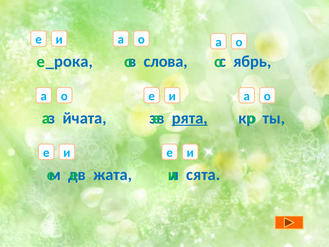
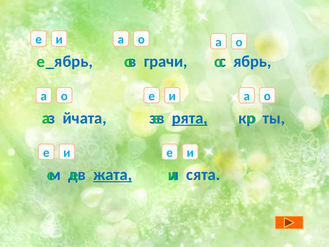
_рока: _рока -> _ябрь (69, 61)
слова: слова -> грачи (166, 61)
жата underline: none -> present (113, 175)
